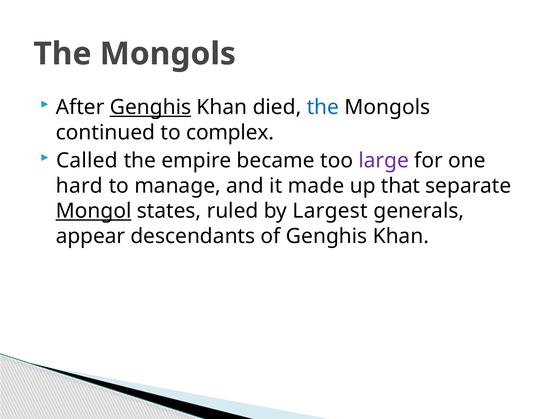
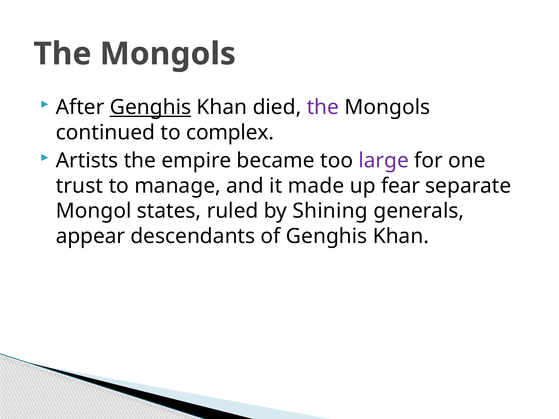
the colour: blue -> purple (323, 107)
Called: Called -> Artists (87, 161)
hard: hard -> trust (79, 186)
that: that -> fear (401, 186)
Mongol underline: present -> none (94, 211)
Largest: Largest -> Shining (330, 211)
